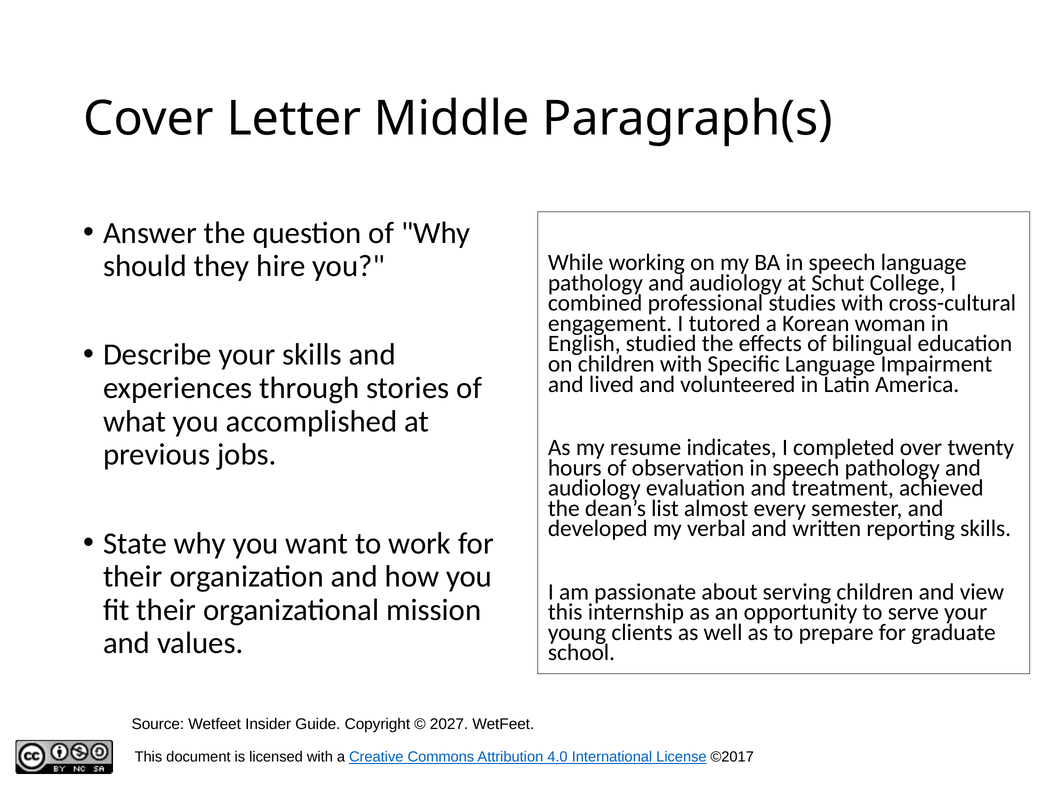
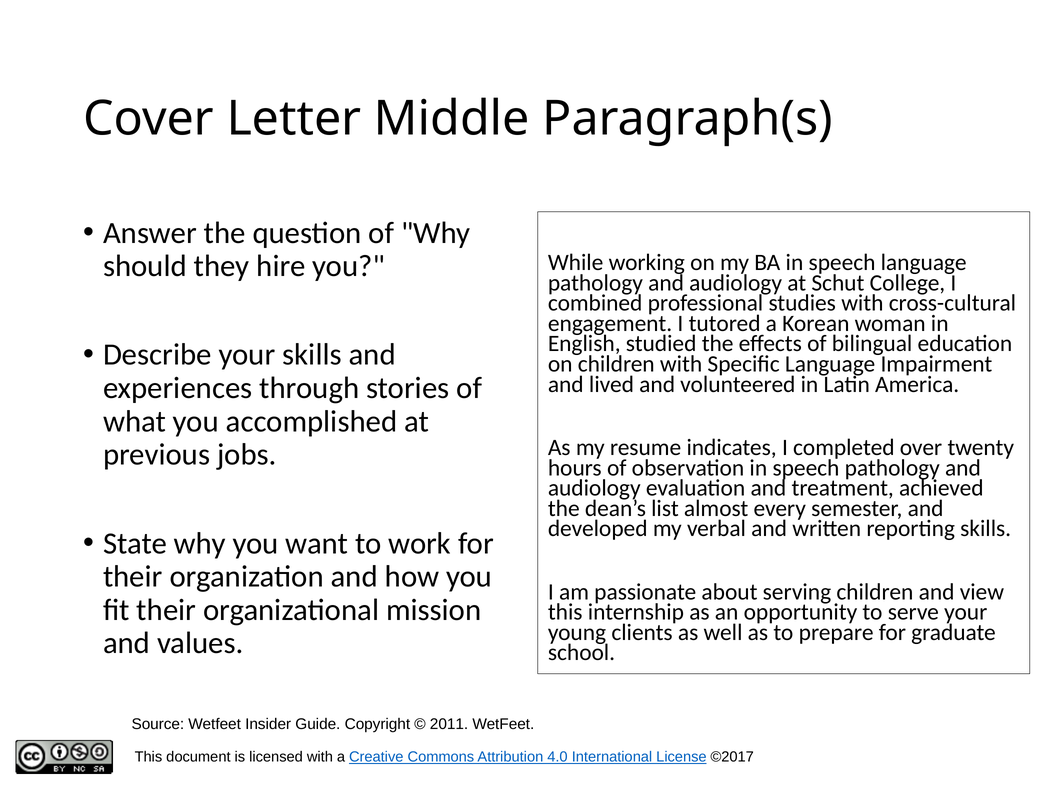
2027: 2027 -> 2011 (449, 724)
